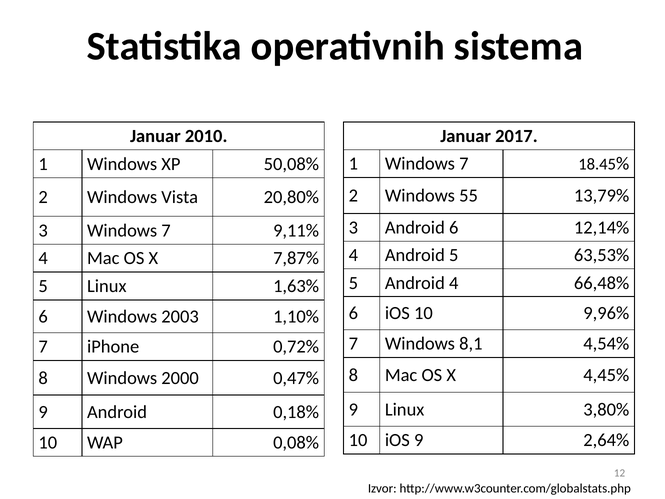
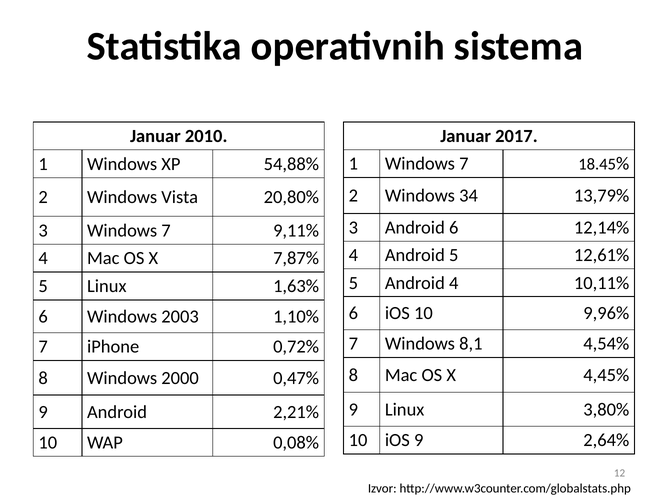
50,08%: 50,08% -> 54,88% (291, 164)
55: 55 -> 34 (469, 196)
63,53%: 63,53% -> 12,61% (602, 255)
66,48%: 66,48% -> 10,11% (602, 283)
0,18%: 0,18% -> 2,21% (296, 412)
